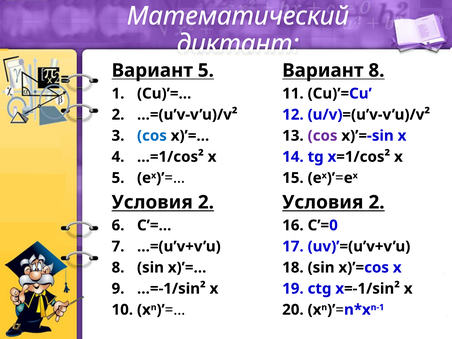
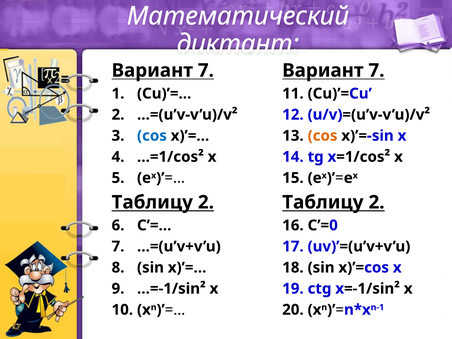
5: 5 -> 7 (206, 70)
8: 8 -> 7 (376, 70)
cos colour: purple -> orange (323, 136)
Условия: Условия -> Таблицу (152, 202)
Условия: Условия -> Таблицу (323, 202)
